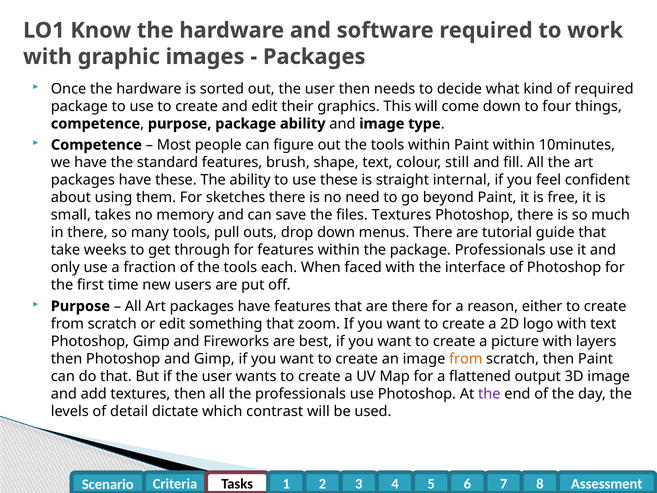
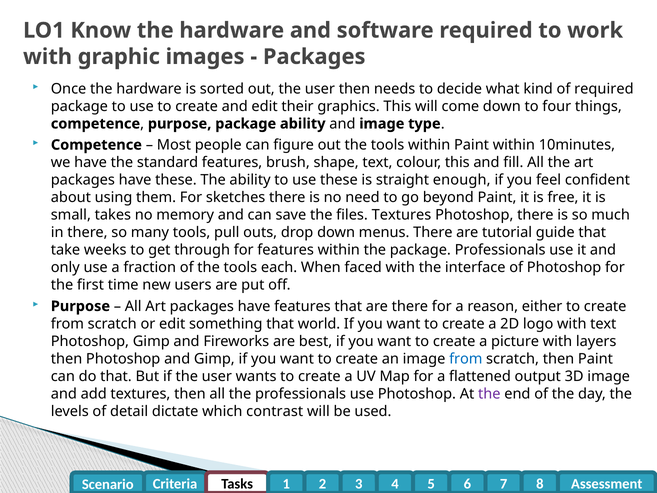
colour still: still -> this (457, 162)
internal: internal -> enough (462, 180)
zoom: zoom -> world (319, 324)
from colour: orange -> blue (466, 359)
